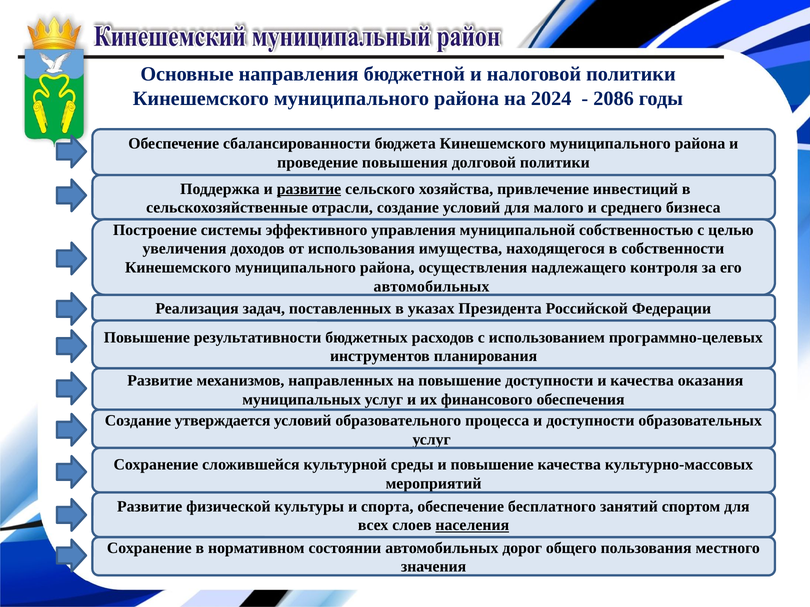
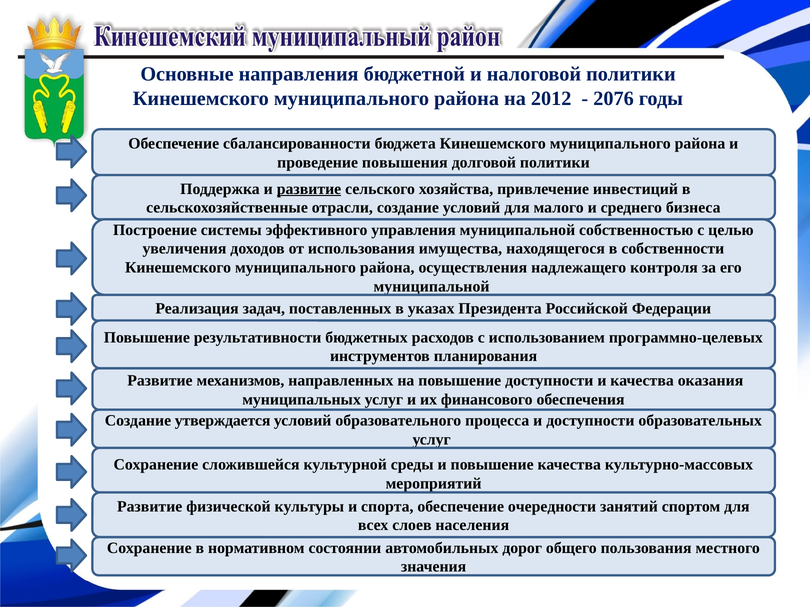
2024: 2024 -> 2012 (551, 99)
2086: 2086 -> 2076 (614, 99)
автомобильных: автомобильных -> муниципальной (432, 287)
бесплатного: бесплатного -> очередности (552, 507)
населения underline: present -> none (472, 526)
